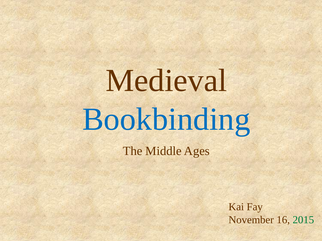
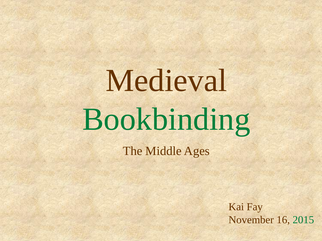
Bookbinding colour: blue -> green (166, 119)
